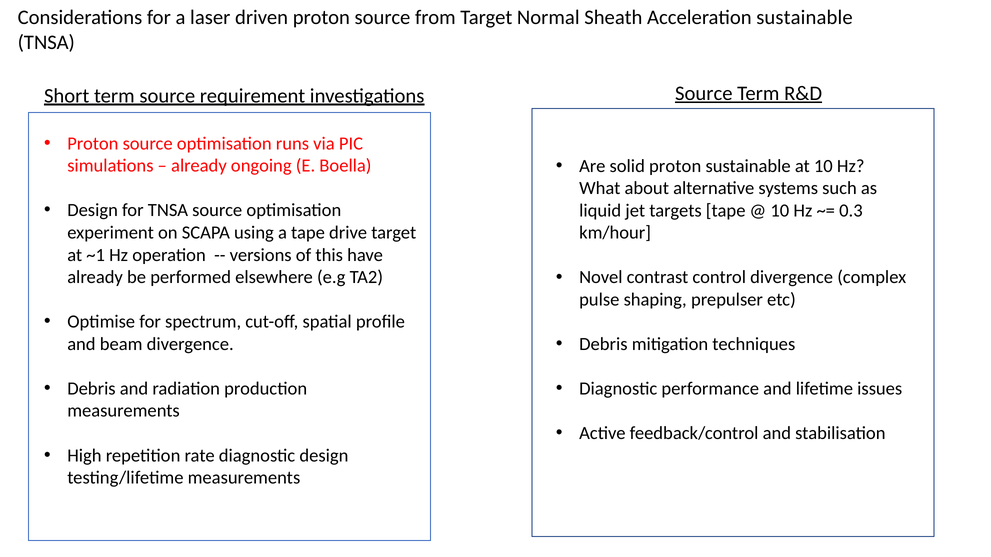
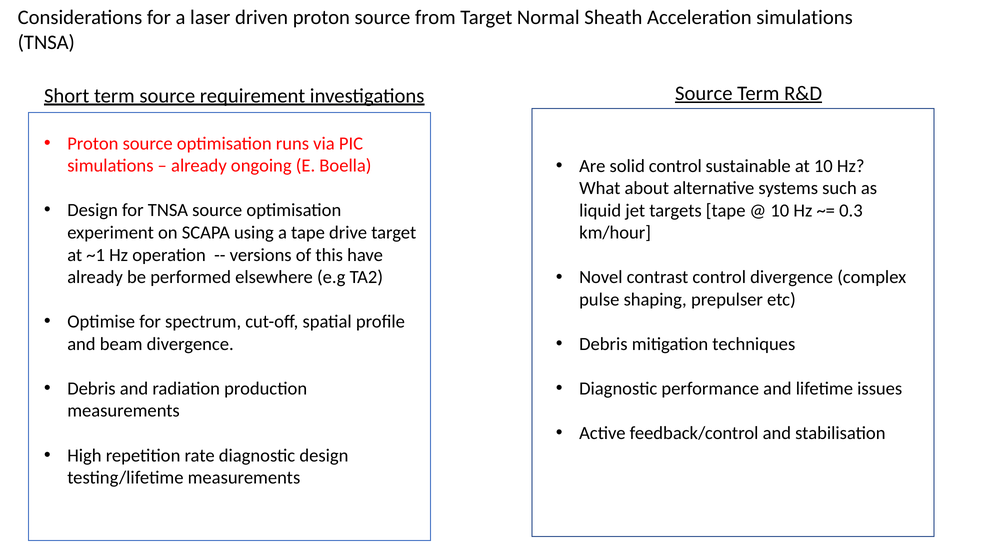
Acceleration sustainable: sustainable -> simulations (805, 17)
solid proton: proton -> control (675, 166)
